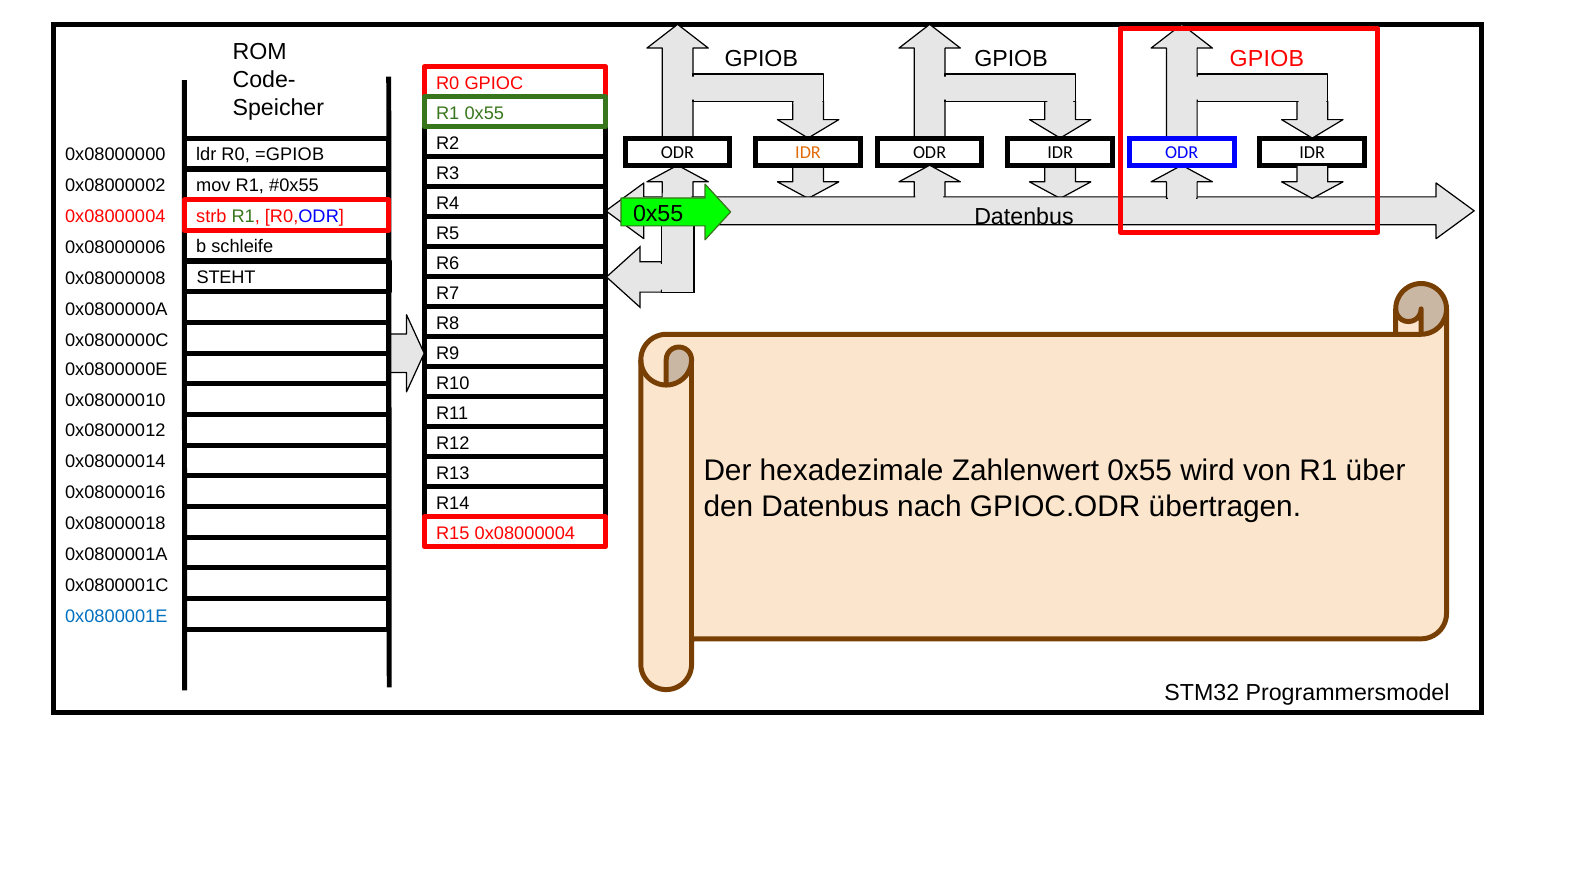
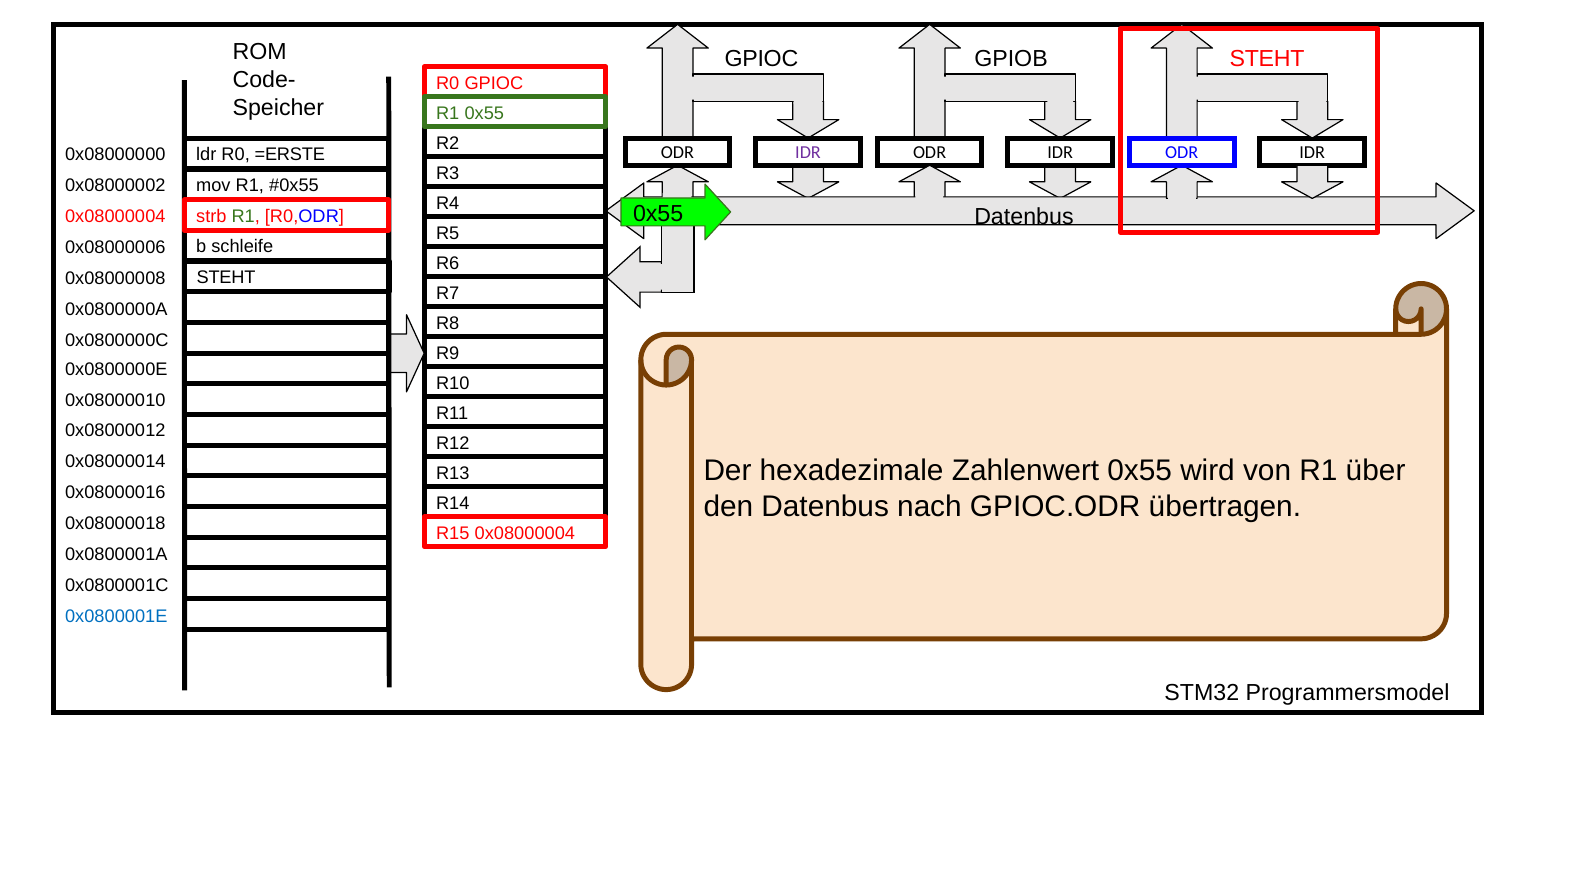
GPIOB: GPIOB -> GPIOC (761, 59)
GPIOB GPIOB: GPIOB -> STEHT (1267, 59)
IDR colour: orange -> purple (808, 153)
=GPIOB: =GPIOB -> =ERSTE (290, 155)
